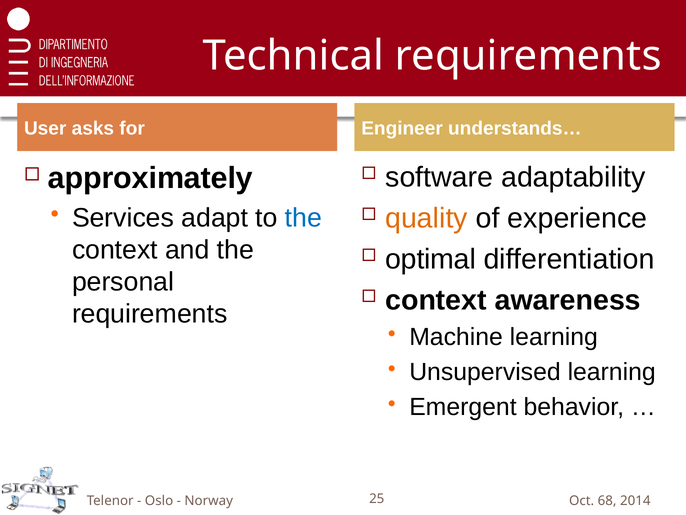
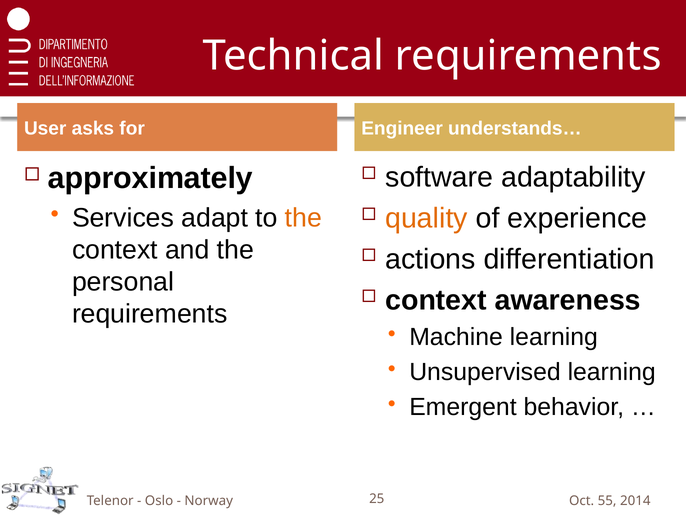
the colour: blue -> orange (303, 217)
optimal: optimal -> actions (430, 259)
68: 68 -> 55 (607, 500)
